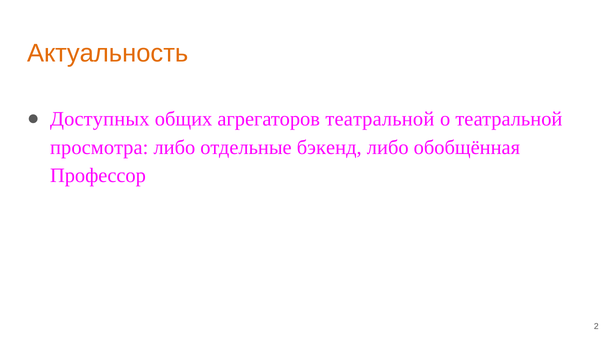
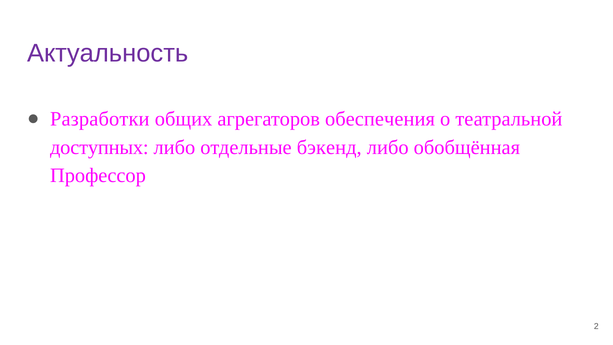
Актуальность colour: orange -> purple (108, 53)
Доступных: Доступных -> Разработки (100, 119)
агрегаторов театральной: театральной -> обеспечения (380, 119)
просмотра: просмотра -> доступных (99, 147)
